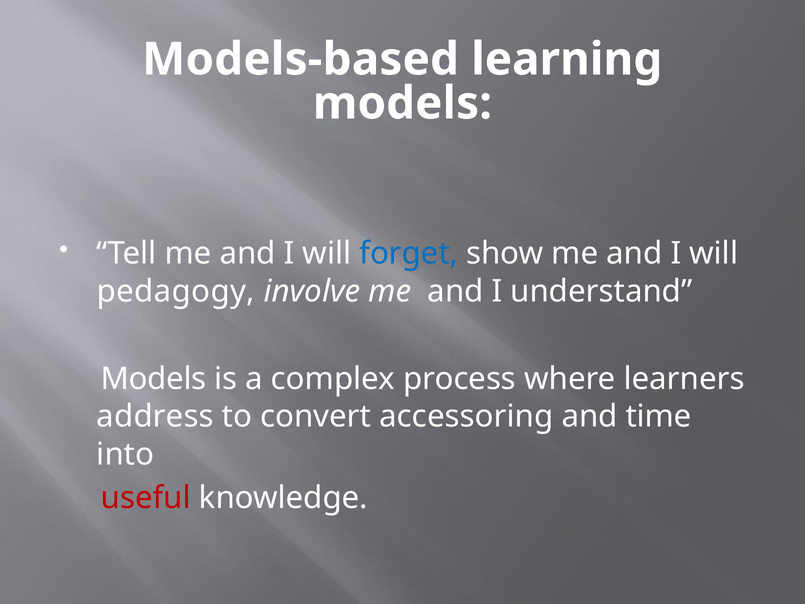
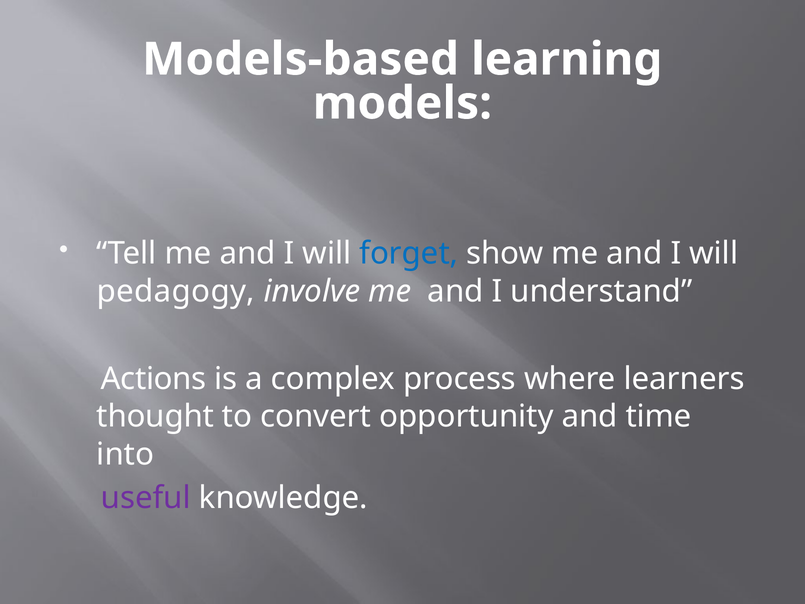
Models: Models -> Actions (154, 379)
address: address -> thought (155, 416)
accessoring: accessoring -> opportunity (466, 416)
useful colour: red -> purple (146, 498)
